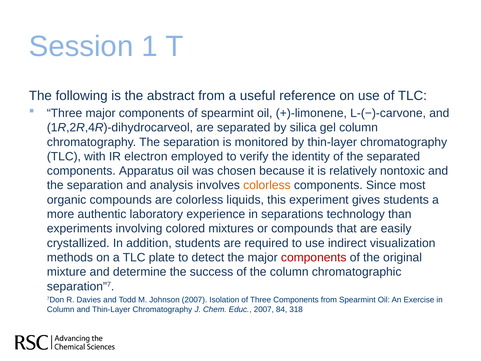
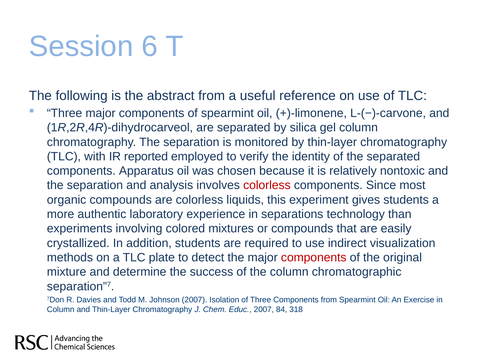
1: 1 -> 6 (150, 47)
electron: electron -> reported (146, 156)
colorless colour: orange -> red (267, 185)
